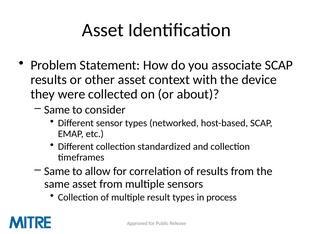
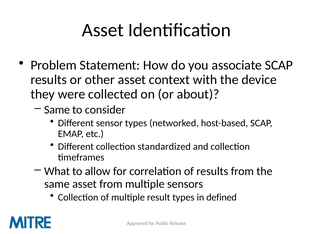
Same: Same -> What (57, 172)
process: process -> defined (222, 198)
